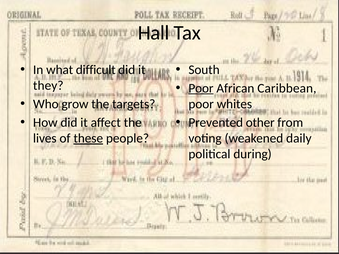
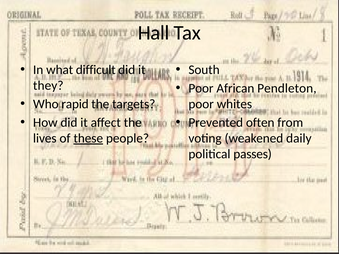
Poor underline: present -> none (201, 88)
Caribbean: Caribbean -> Pendleton (287, 88)
grow: grow -> rapid (75, 104)
other: other -> often (260, 123)
during: during -> passes (253, 154)
